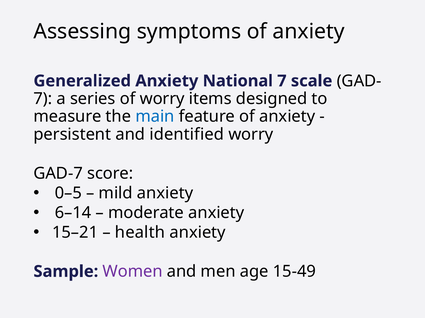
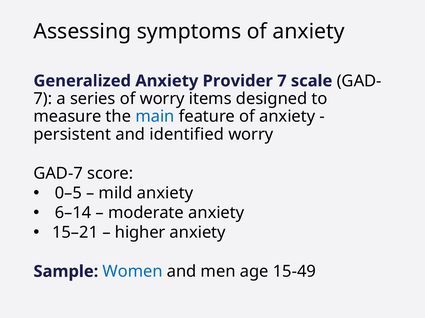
National: National -> Provider (238, 81)
health: health -> higher (140, 233)
Women colour: purple -> blue (133, 272)
